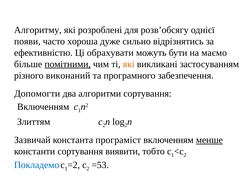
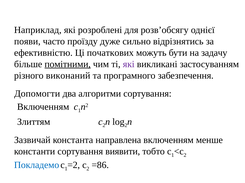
Алгоритму: Алгоритму -> Наприклад (38, 30)
хороша: хороша -> проїзду (82, 41)
обрахувати: обрахувати -> початкових (110, 53)
маємо: маємо -> задачу (214, 53)
які colour: orange -> purple (129, 64)
програміст: програміст -> направлена (118, 141)
менше underline: present -> none (209, 141)
=53: =53 -> =86 (100, 166)
